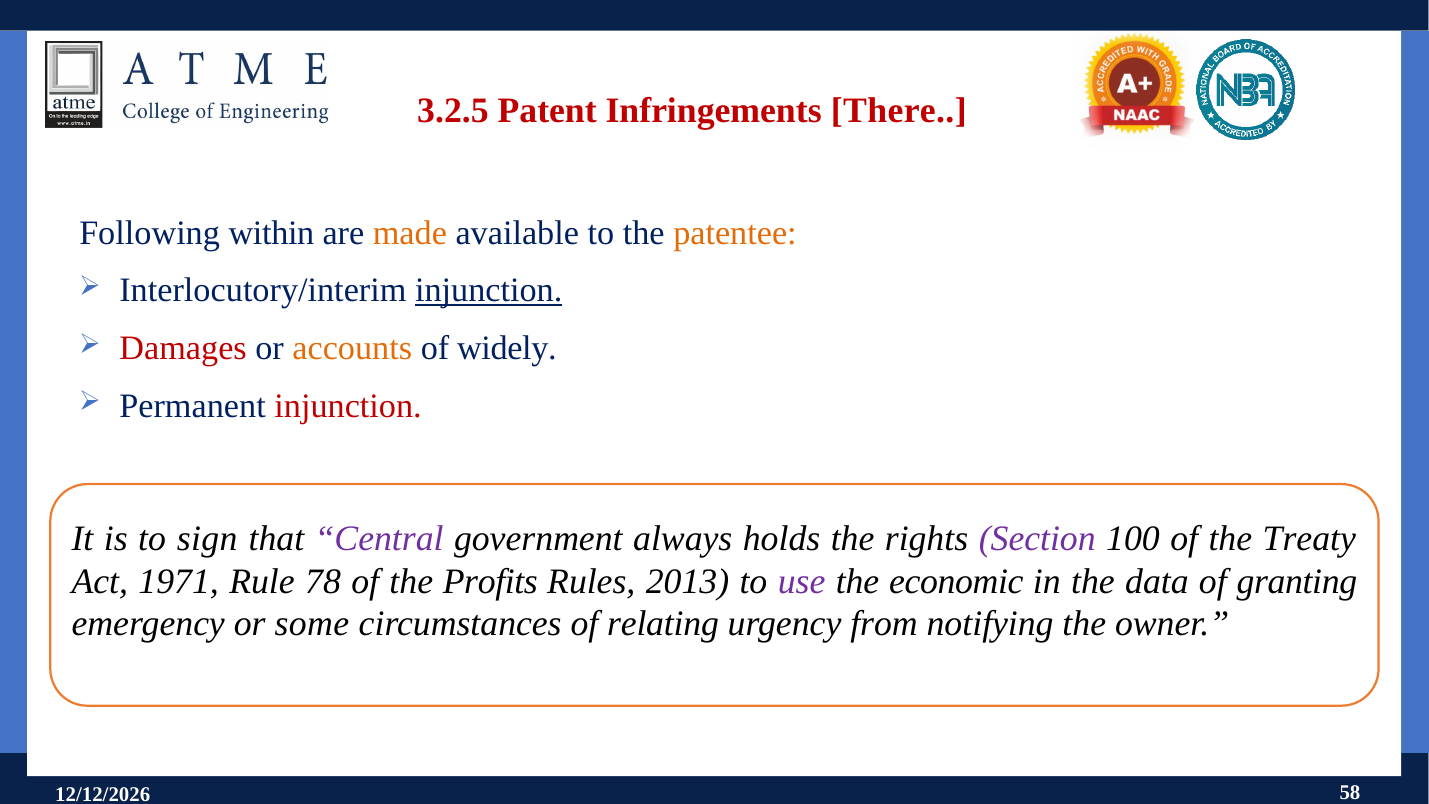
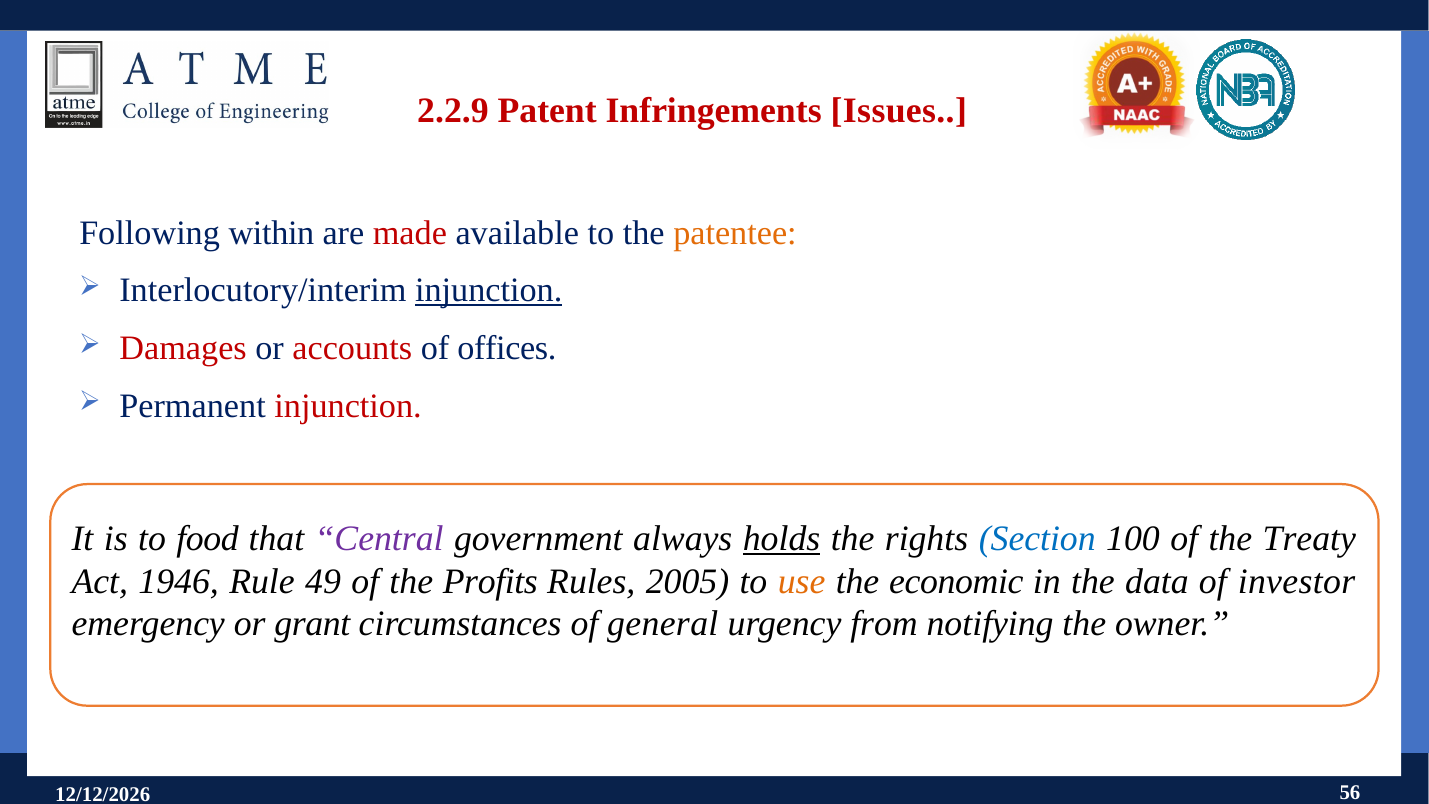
3.2.5: 3.2.5 -> 2.2.9 (453, 111)
There: There -> Issues (899, 111)
made colour: orange -> red (410, 233)
accounts colour: orange -> red (352, 348)
widely: widely -> offices (507, 348)
sign: sign -> food (207, 538)
holds underline: none -> present (782, 538)
Section colour: purple -> blue (1037, 538)
1971: 1971 -> 1946 (179, 581)
78: 78 -> 49 (323, 581)
2013: 2013 -> 2005 (688, 581)
use colour: purple -> orange (802, 581)
granting: granting -> investor (1297, 581)
some: some -> grant (312, 624)
relating: relating -> general (663, 624)
58: 58 -> 56 (1350, 792)
